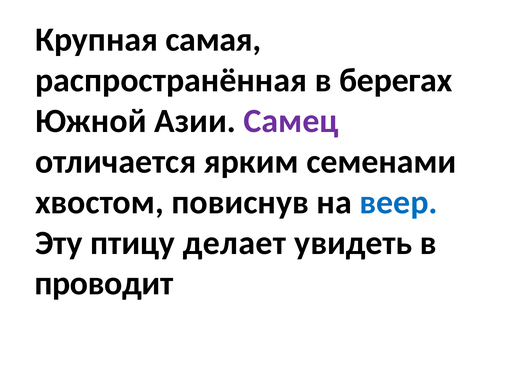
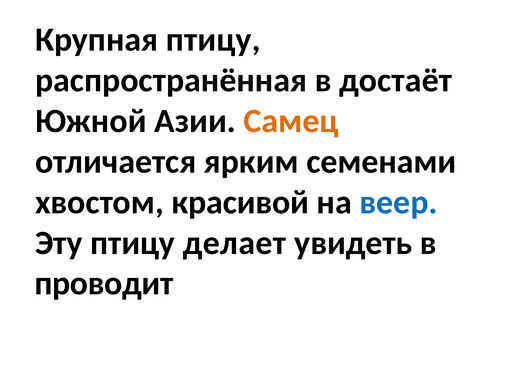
Крупная самая: самая -> птицу (213, 40)
берегах: берегах -> достаёт (396, 80)
Самец colour: purple -> orange (291, 121)
повиснув: повиснув -> красивой (240, 203)
